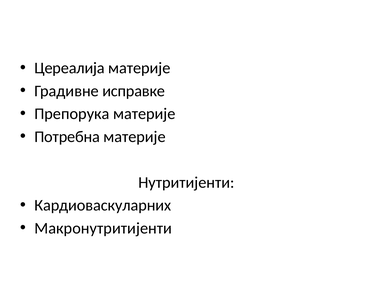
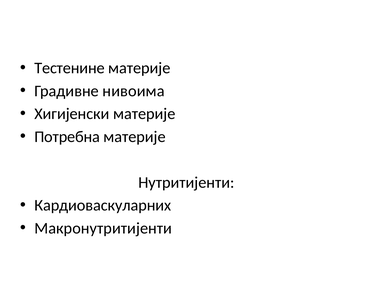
Цереалија: Цереалија -> Тестенине (69, 68)
исправке: исправке -> нивоима (134, 91)
Препорука: Препорука -> Хигијенски (72, 114)
